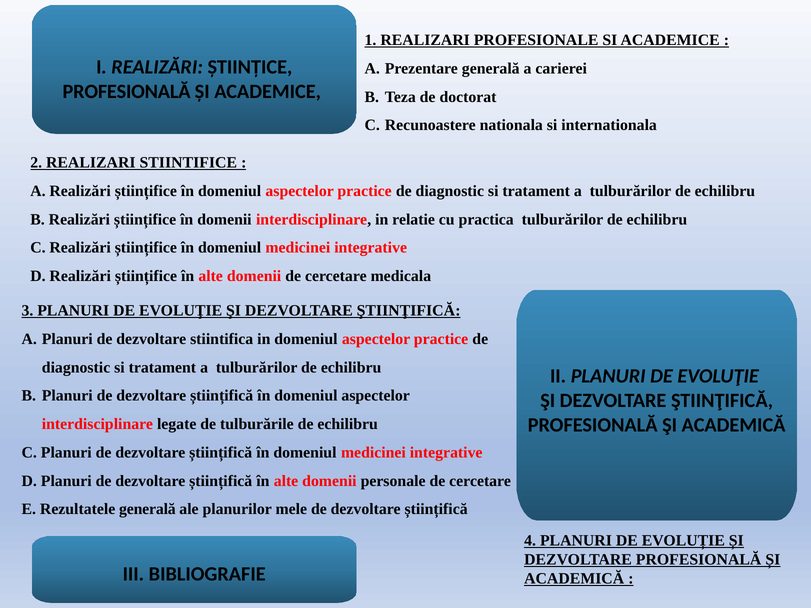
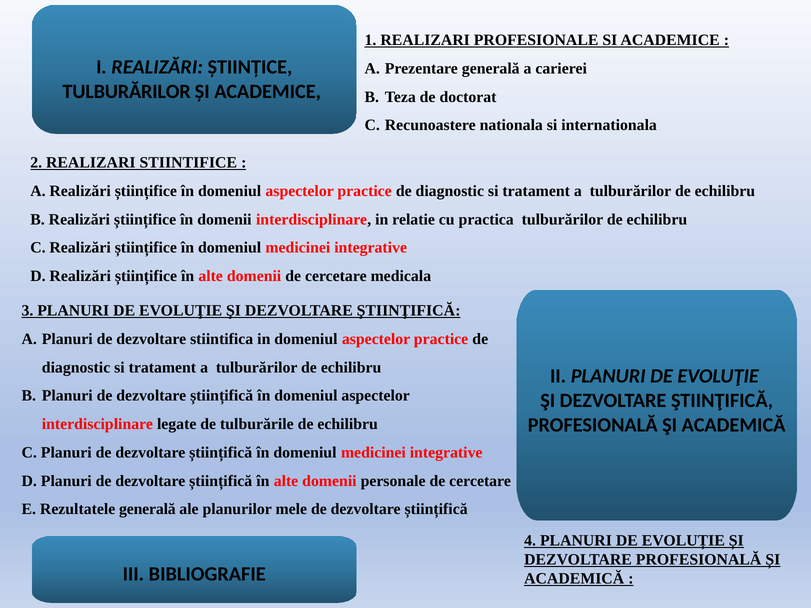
PROFESIONALĂ: PROFESIONALĂ -> TULBURĂRILOR (127, 91)
